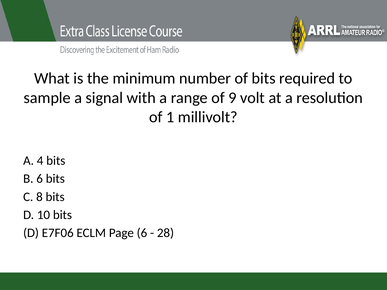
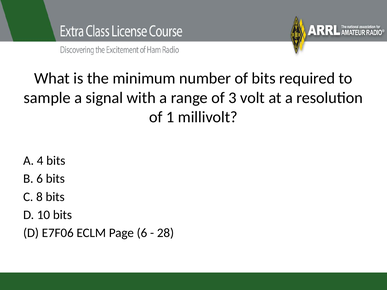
9: 9 -> 3 (232, 98)
